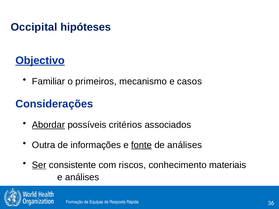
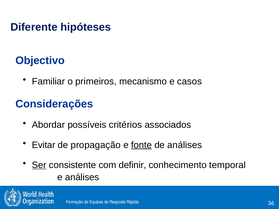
Occipital: Occipital -> Diferente (34, 27)
Objectivo underline: present -> none (40, 61)
Abordar underline: present -> none (49, 125)
Outra: Outra -> Evitar (44, 145)
informações: informações -> propagação (96, 145)
riscos: riscos -> definir (132, 165)
materiais: materiais -> temporal (228, 165)
